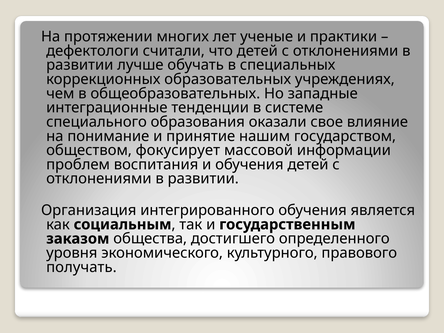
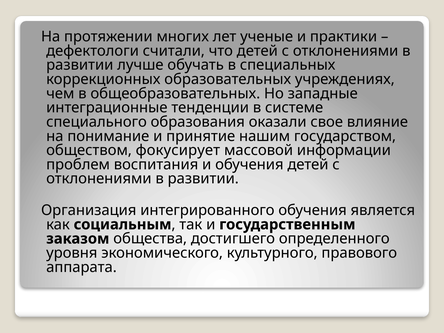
получать: получать -> аппарата (81, 267)
